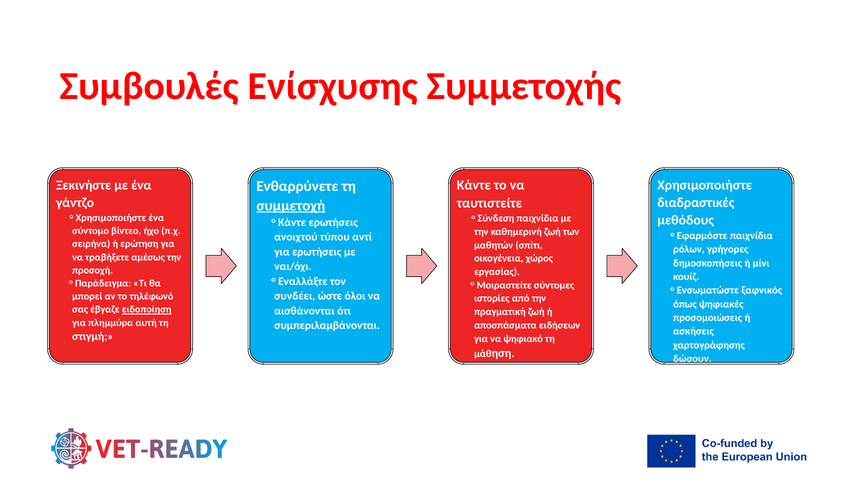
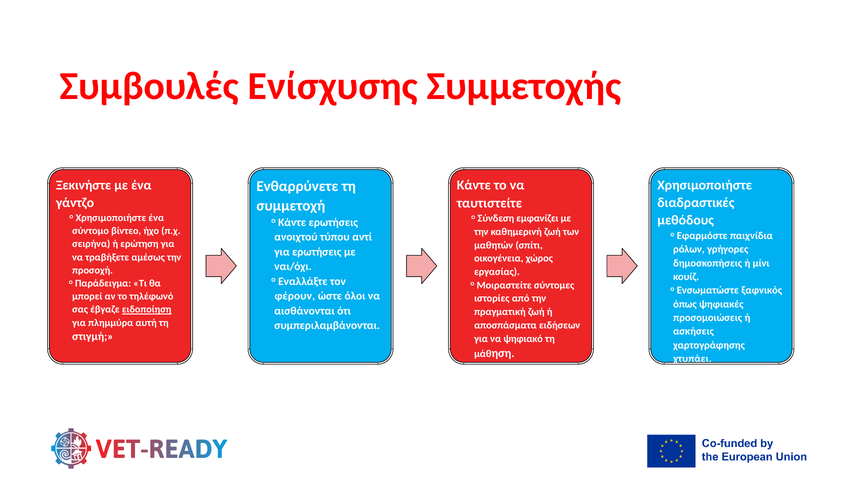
συμμετοχή underline: present -> none (291, 206)
παιχνίδια: παιχνίδια -> εμφανίζει (537, 218)
συνδέει: συνδέει -> φέρουν (295, 296)
δώσουν: δώσουν -> χτυπάει (692, 359)
